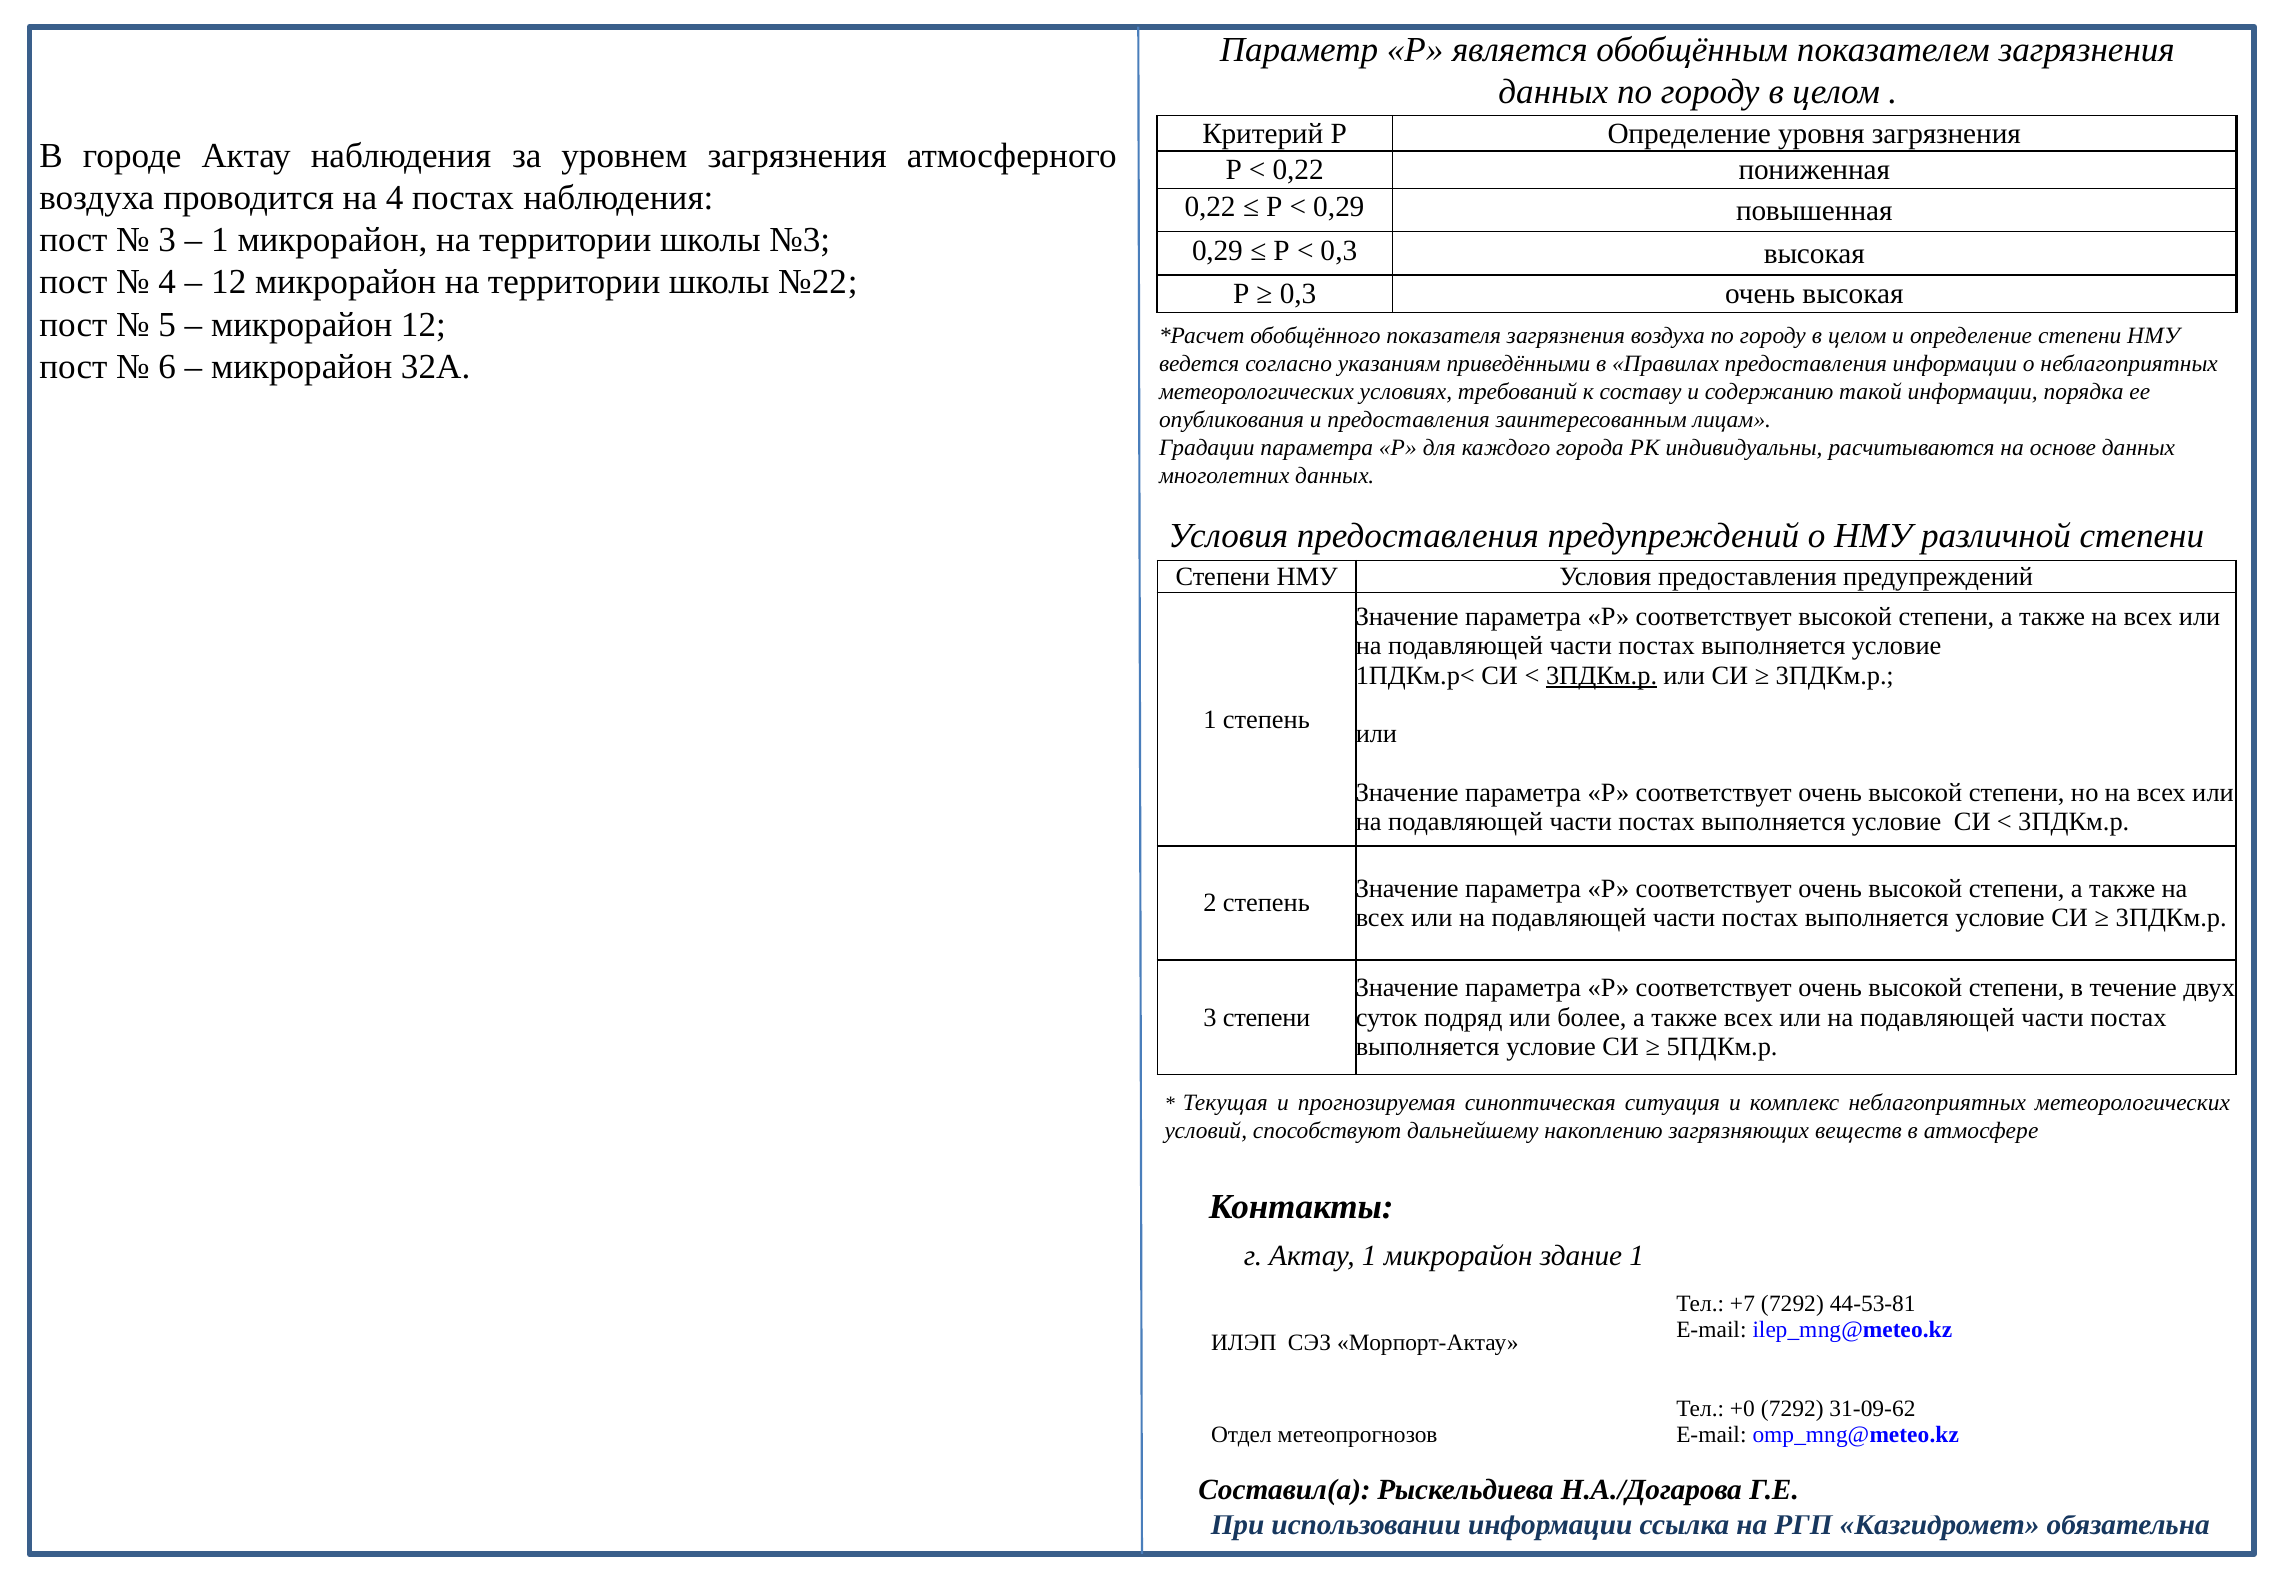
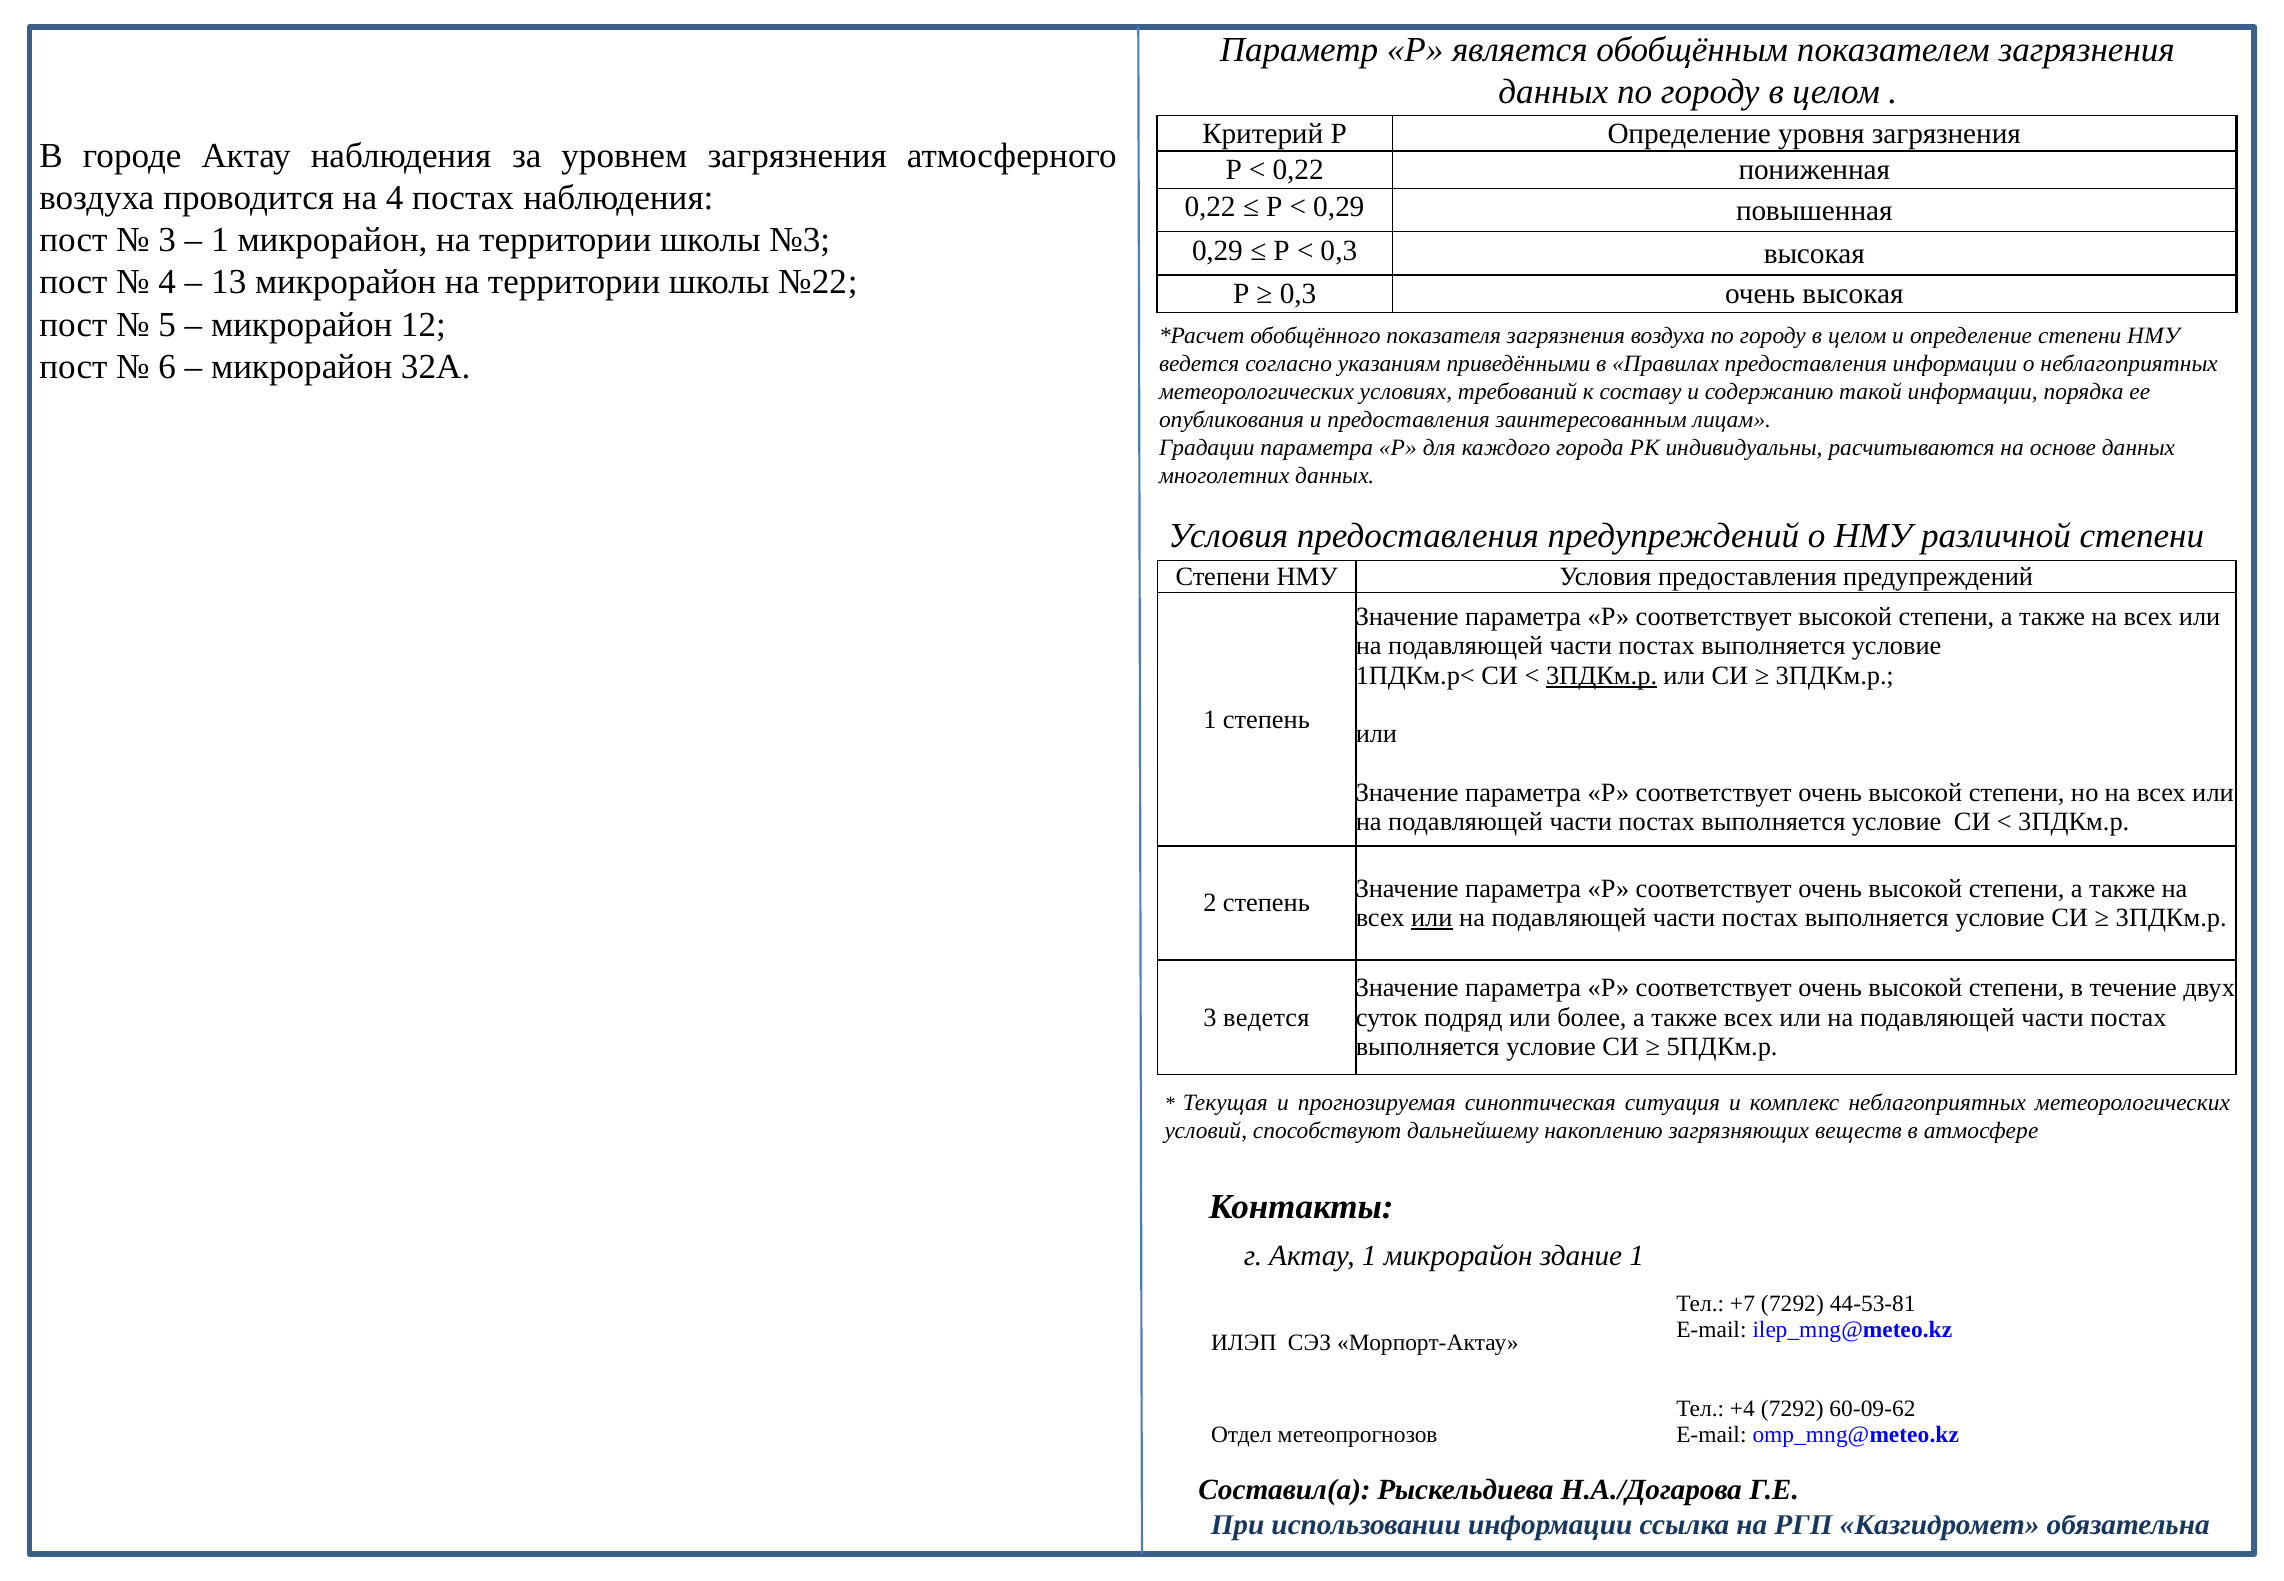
12: 12 -> 13 (229, 282)
или underline: none -> present (1432, 918)
3 степени: степени -> ведется (1266, 1018)
+0: +0 -> +4 (1742, 1409)
31-09-62: 31-09-62 -> 60-09-62 (1872, 1409)
